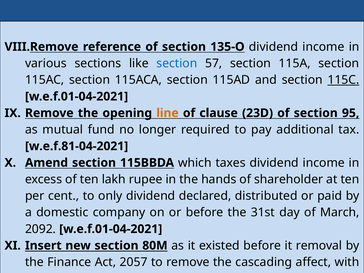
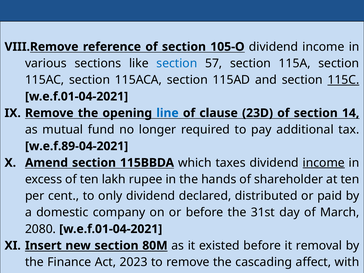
135-O: 135-O -> 105-O (227, 47)
line colour: orange -> blue (167, 113)
95: 95 -> 14 (351, 113)
w.e.f.81-04-2021: w.e.f.81-04-2021 -> w.e.f.89-04-2021 (77, 146)
income underline: none -> present (324, 163)
2092: 2092 -> 2080 (41, 229)
2057: 2057 -> 2023 (134, 262)
